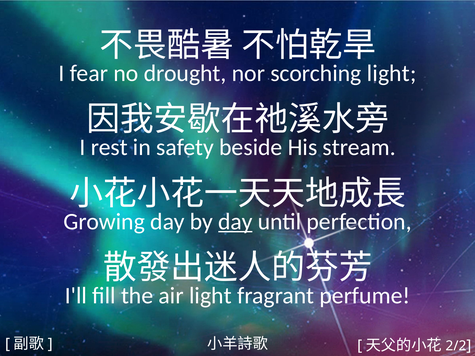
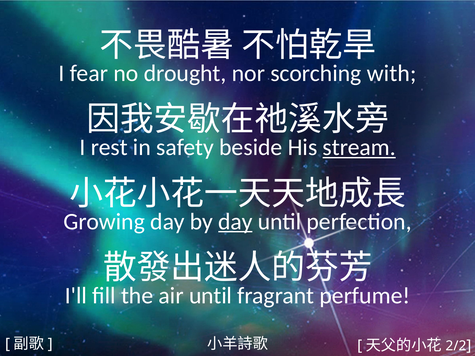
scorching light: light -> with (392, 74)
stream underline: none -> present (359, 148)
air light: light -> until (211, 296)
